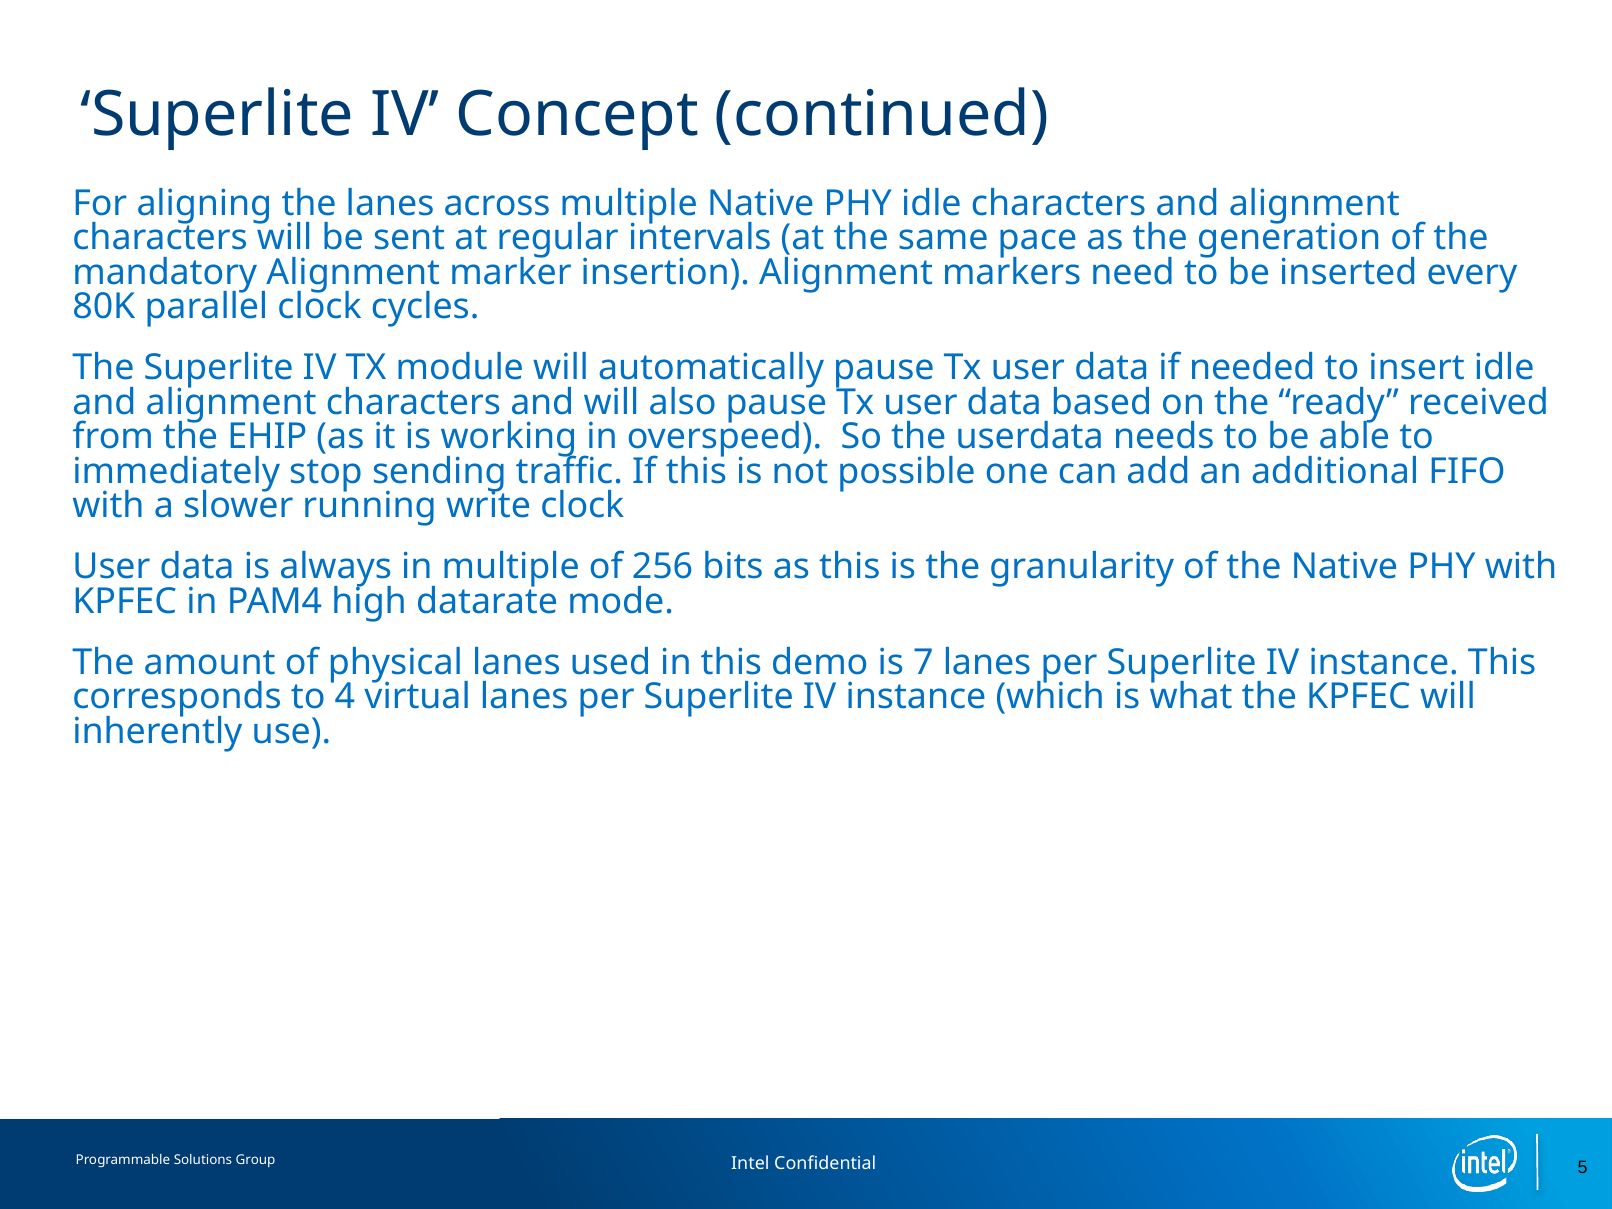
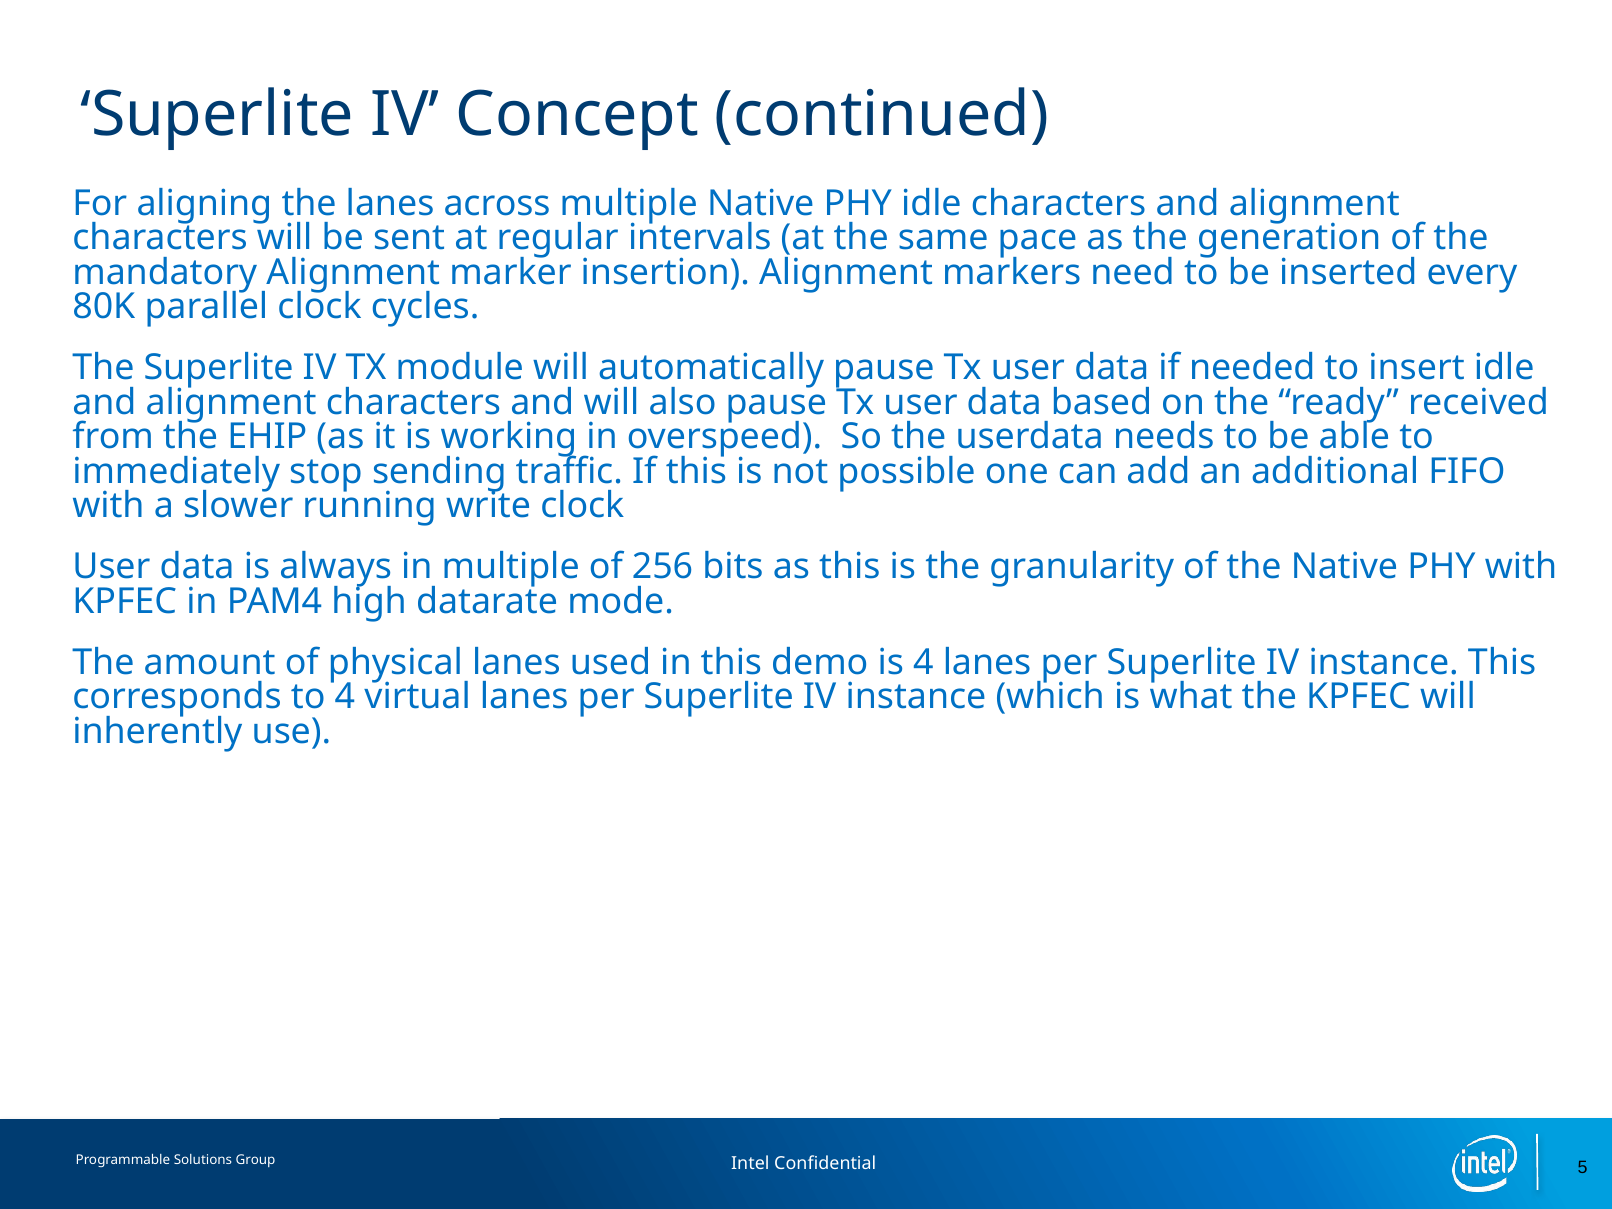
is 7: 7 -> 4 (923, 663)
